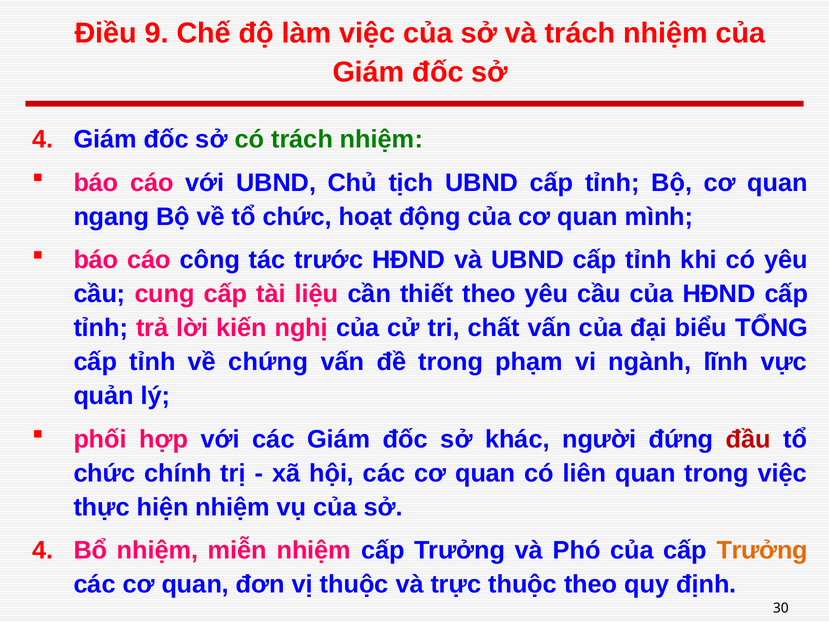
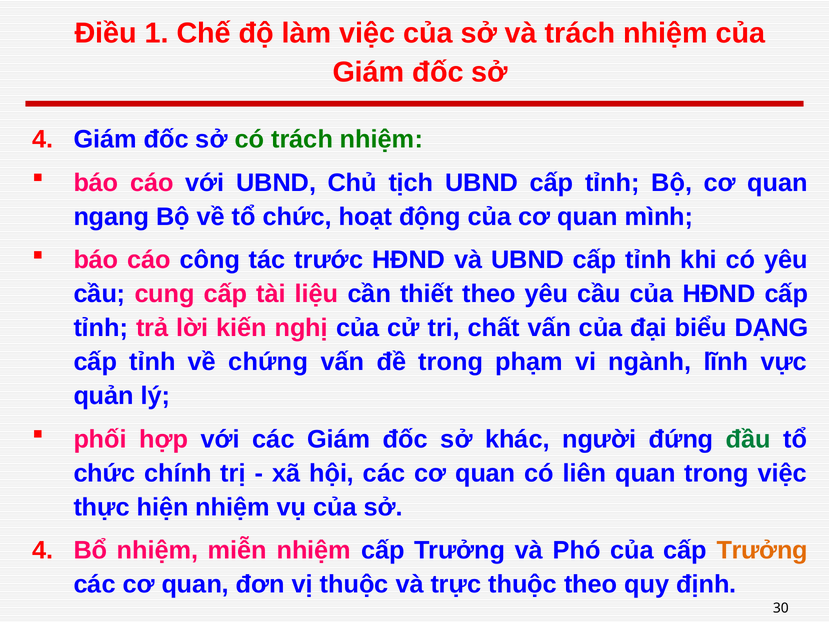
9: 9 -> 1 (157, 33)
TỔNG: TỔNG -> DẠNG (772, 328)
đầu colour: red -> green (748, 439)
